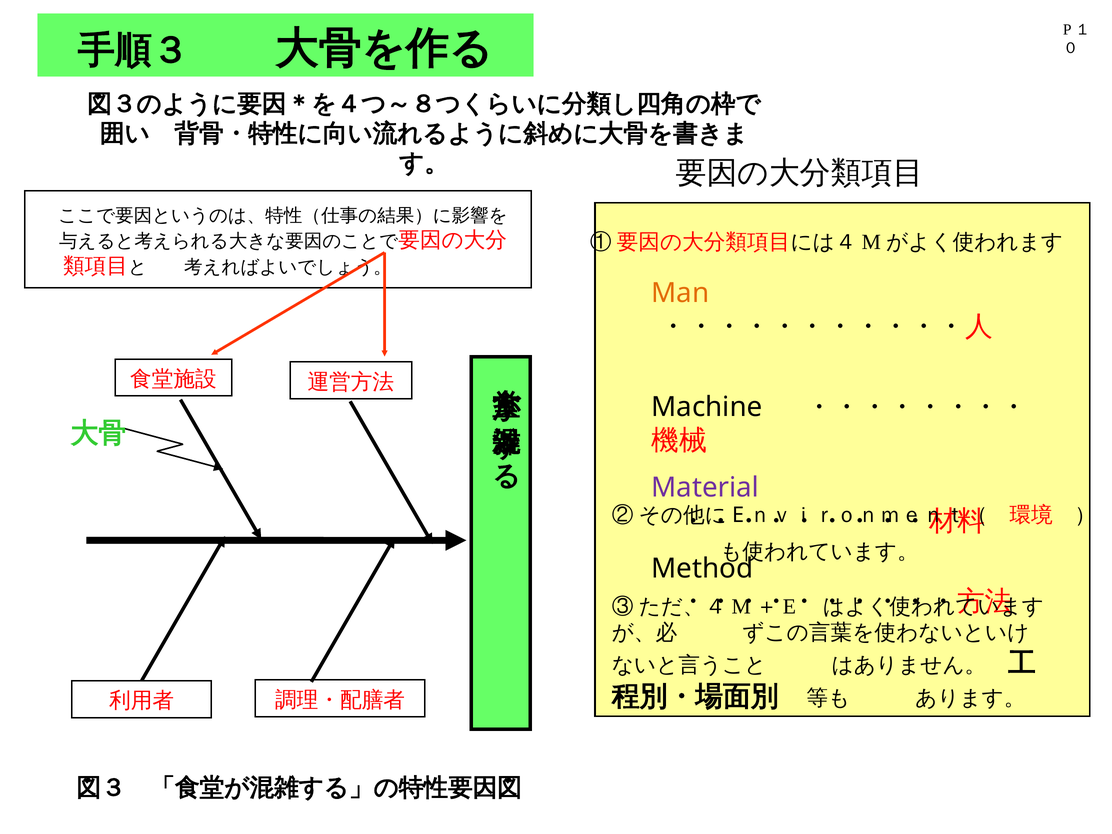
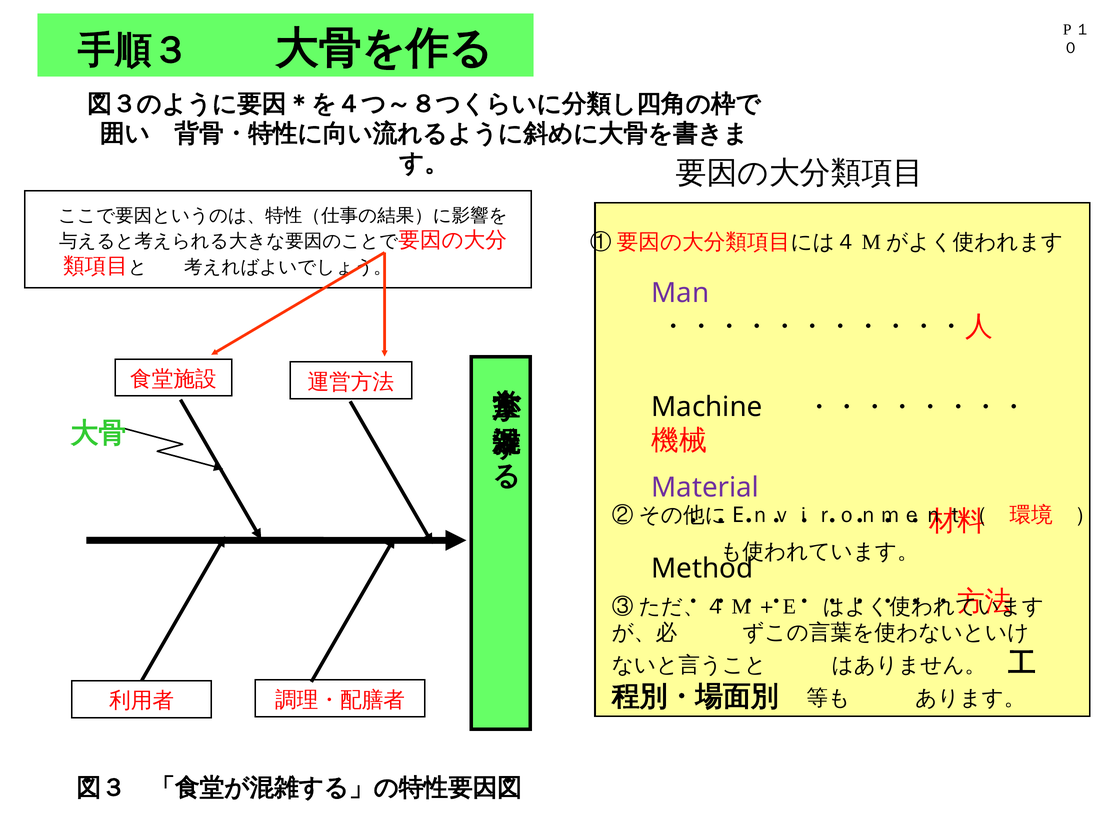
Man colour: orange -> purple (680, 293)
